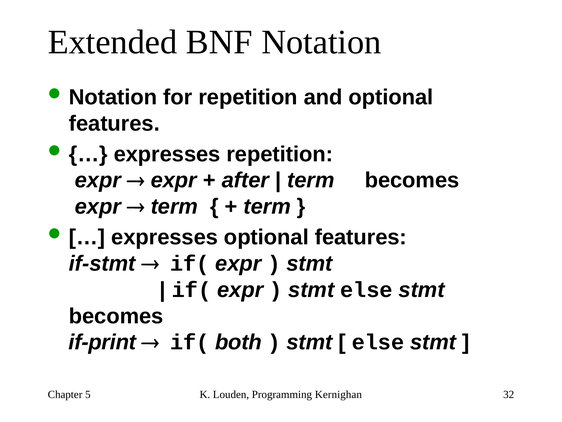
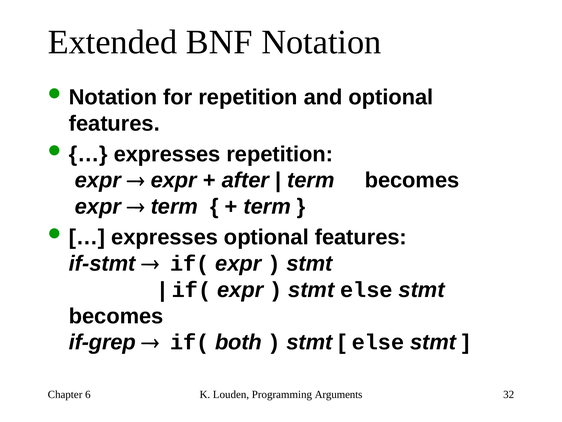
if-print: if-print -> if-grep (102, 342)
5: 5 -> 6 (88, 394)
Kernighan: Kernighan -> Arguments (339, 394)
